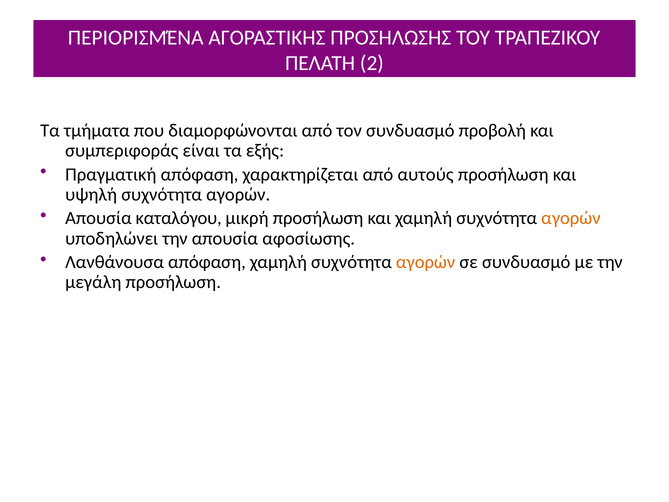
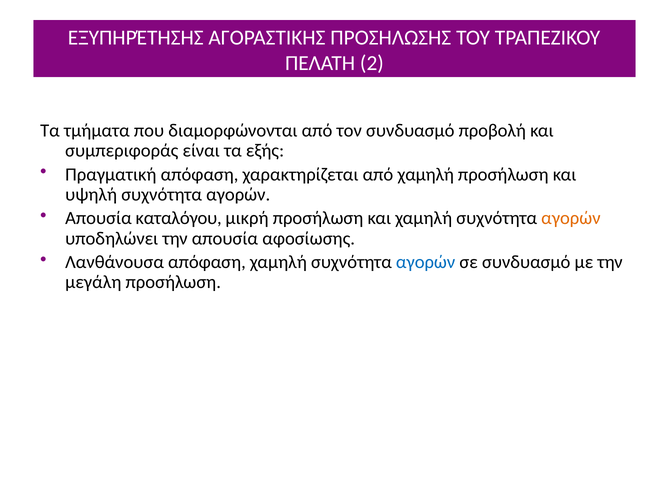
ΠΕΡΙΟΡΙΣΜΈΝΑ: ΠΕΡΙΟΡΙΣΜΈΝΑ -> ΕΞΥΠΗΡΈΤΗΣΗΣ (136, 38)
από αυτούς: αυτούς -> χαμηλή (426, 174)
αγορών colour: orange -> blue (426, 262)
